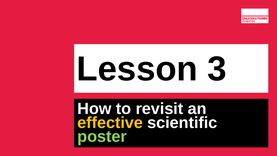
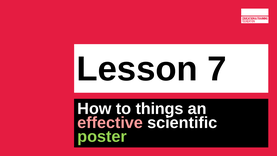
3: 3 -> 7 (217, 69)
revisit: revisit -> things (160, 109)
effective colour: yellow -> pink (110, 123)
